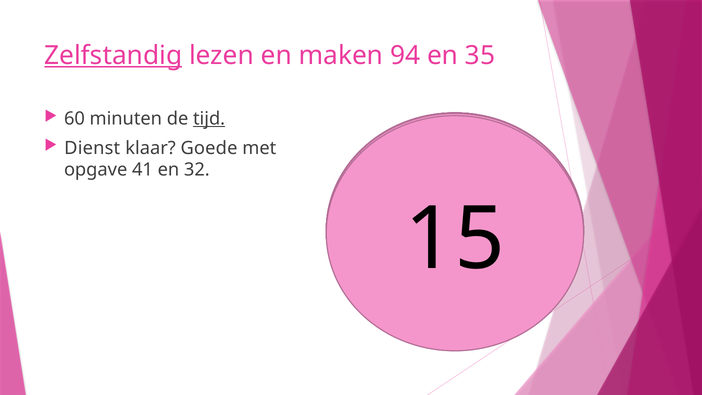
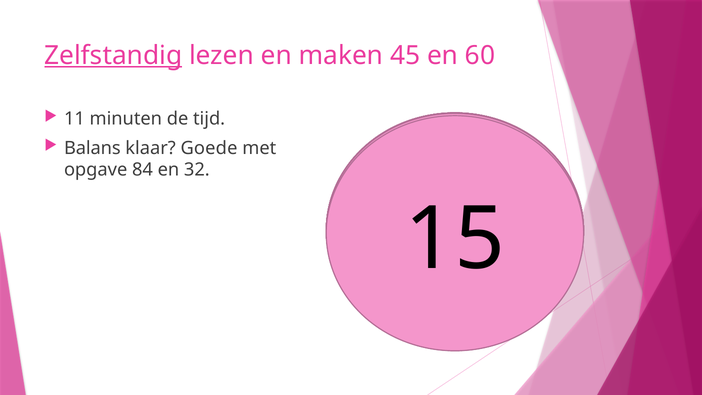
94: 94 -> 45 (405, 55)
35: 35 -> 60 (480, 55)
60: 60 -> 11 (74, 119)
tijd underline: present -> none (209, 119)
Dienst: Dienst -> Balans (92, 148)
41: 41 -> 84 (142, 170)
